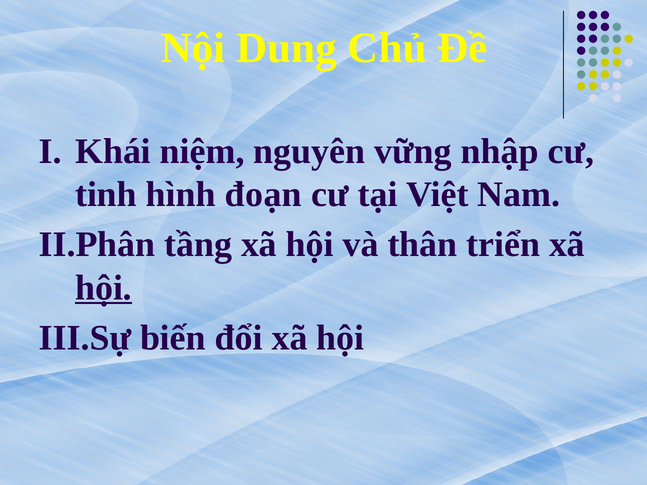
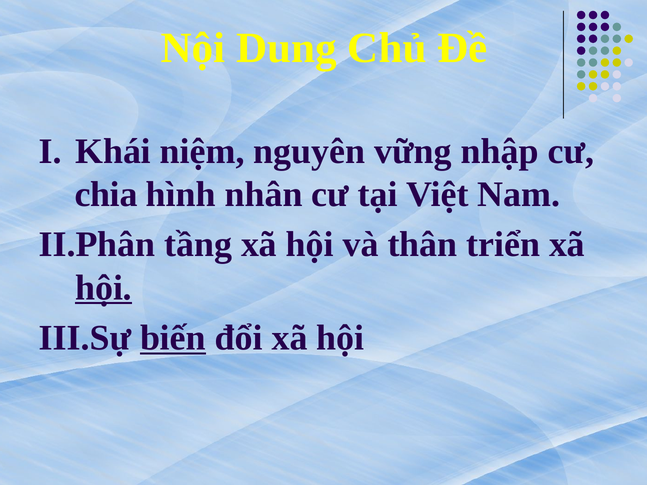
tinh: tinh -> chia (106, 194)
đoạn: đoạn -> nhân (264, 194)
biến underline: none -> present (173, 338)
